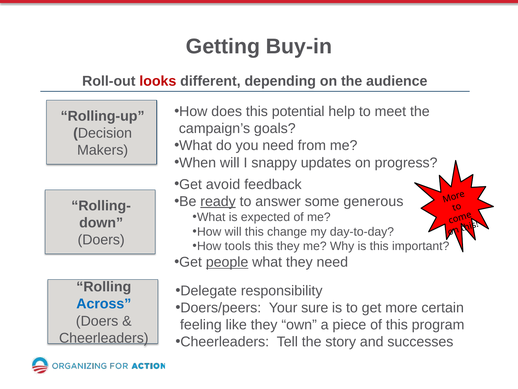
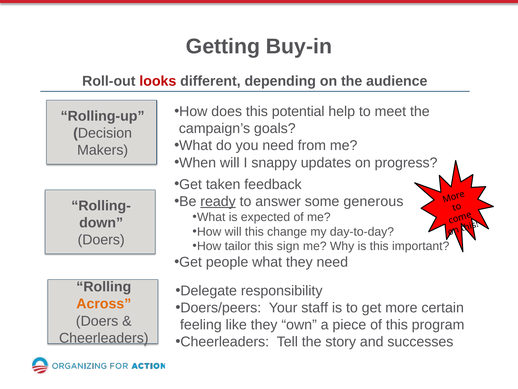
avoid: avoid -> taken (223, 184)
tools: tools -> tailor (238, 246)
this they: they -> sign (288, 246)
people underline: present -> none (227, 262)
Across colour: blue -> orange (104, 304)
sure: sure -> staff (315, 308)
